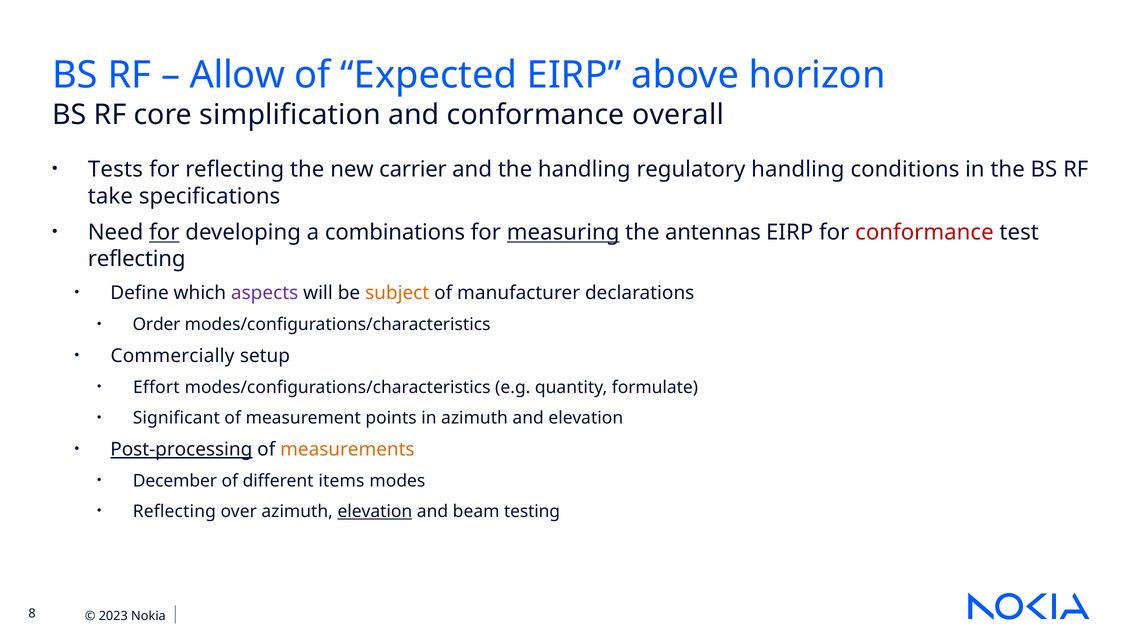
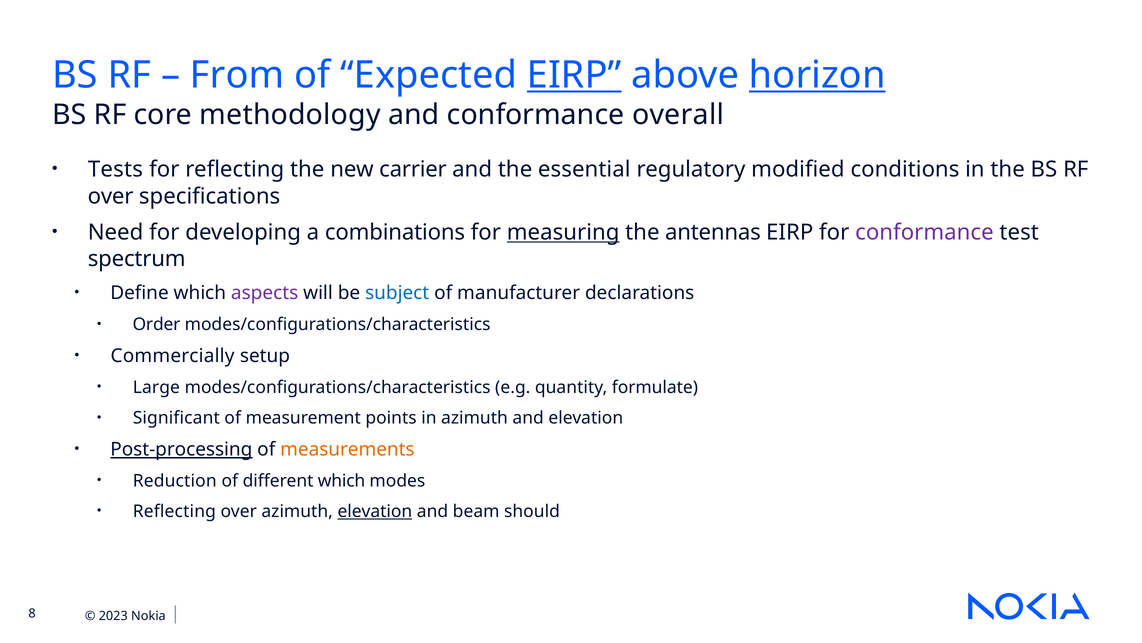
Allow: Allow -> From (237, 75)
EIRP underline: none -> present (574, 75)
horizon underline: none -> present (817, 75)
simplification: simplification -> methodology (290, 115)
the handling: handling -> essential (584, 169)
regulatory handling: handling -> modified (798, 169)
take: take -> over (111, 196)
for underline: present -> none (164, 232)
conformance colour: red -> purple (924, 232)
reflecting: reflecting -> spectrum (137, 259)
subject colour: orange -> blue (397, 293)
Effort: Effort -> Large (156, 387)
December: December -> Reduction (175, 480)
different items: items -> which (342, 480)
testing: testing -> should (532, 511)
